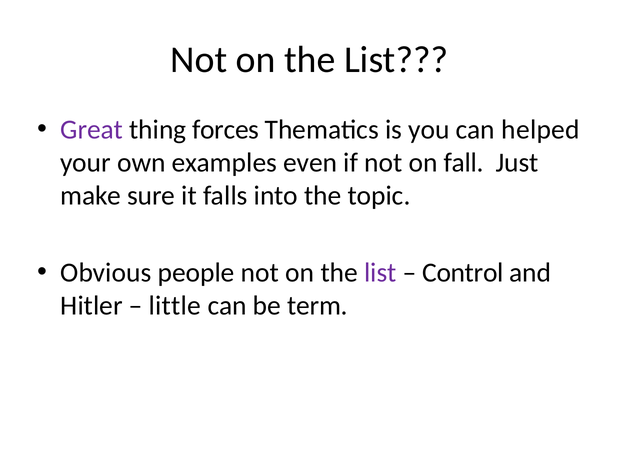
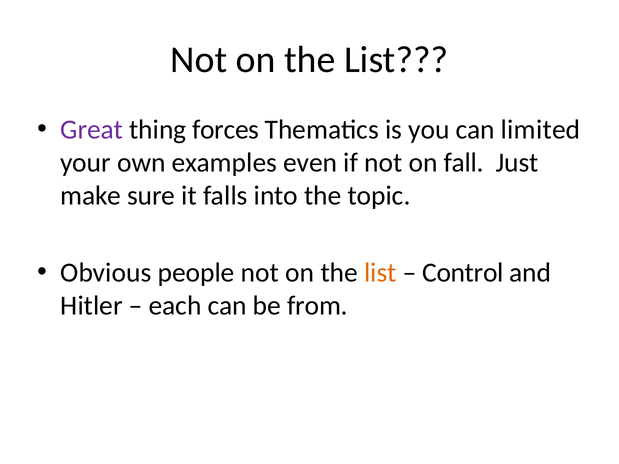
helped: helped -> limited (541, 130)
list colour: purple -> orange (380, 273)
little: little -> each (175, 306)
term: term -> from (318, 306)
